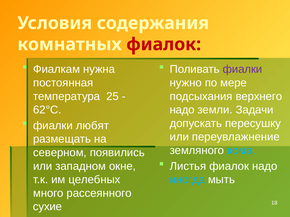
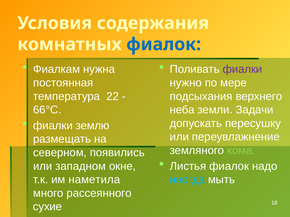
фиалок colour: red -> blue (164, 44)
25: 25 -> 22 (113, 97)
62°С: 62°С -> 66°С (47, 110)
надо: надо -> неба (182, 110)
любят: любят -> землю (93, 126)
кома colour: light blue -> light green (241, 151)
целебных: целебных -> наметила (94, 180)
